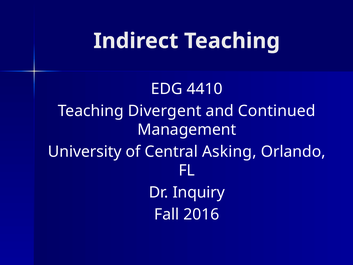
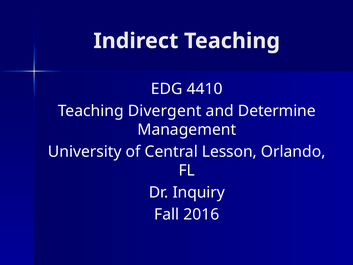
Continued: Continued -> Determine (277, 111)
Asking: Asking -> Lesson (229, 152)
